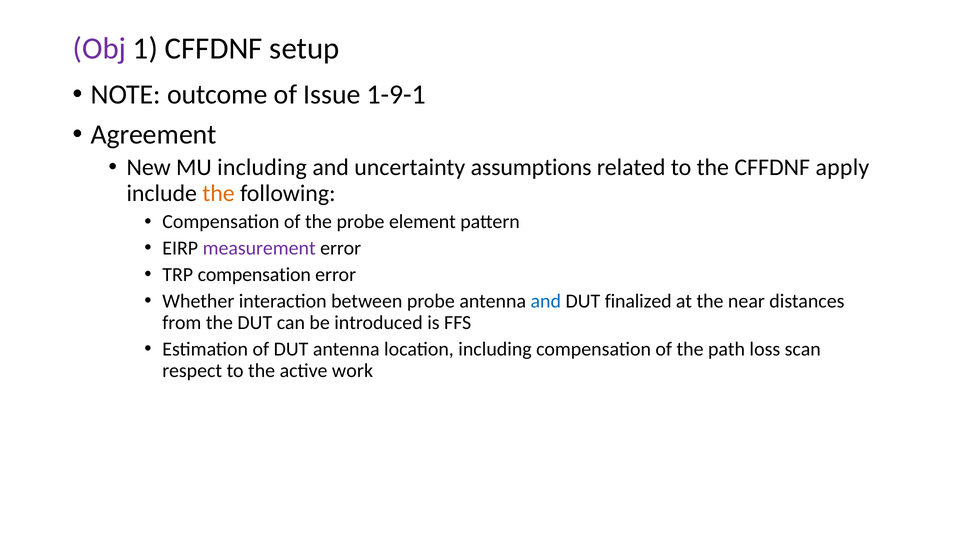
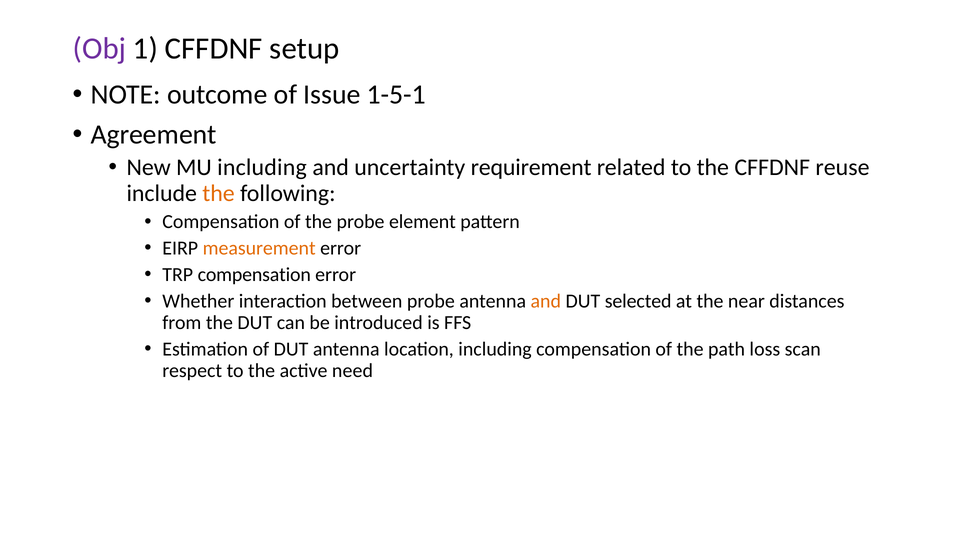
1-9-1: 1-9-1 -> 1-5-1 (396, 95)
assumptions: assumptions -> requirement (531, 167)
apply: apply -> reuse (843, 167)
measurement colour: purple -> orange (259, 248)
and colour: blue -> orange (546, 301)
finalized: finalized -> selected (638, 301)
work: work -> need (353, 371)
